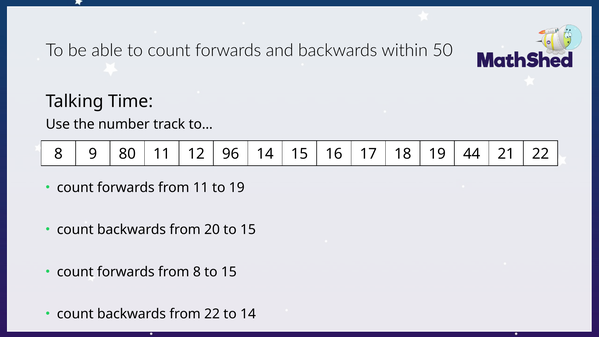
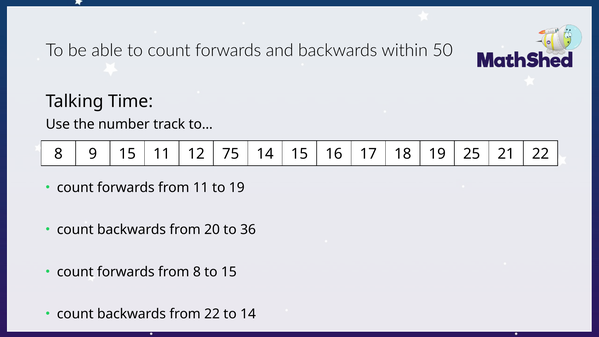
9 80: 80 -> 15 (127, 154)
96: 96 -> 75 (231, 154)
44: 44 -> 25 (472, 154)
20 to 15: 15 -> 36 (248, 230)
